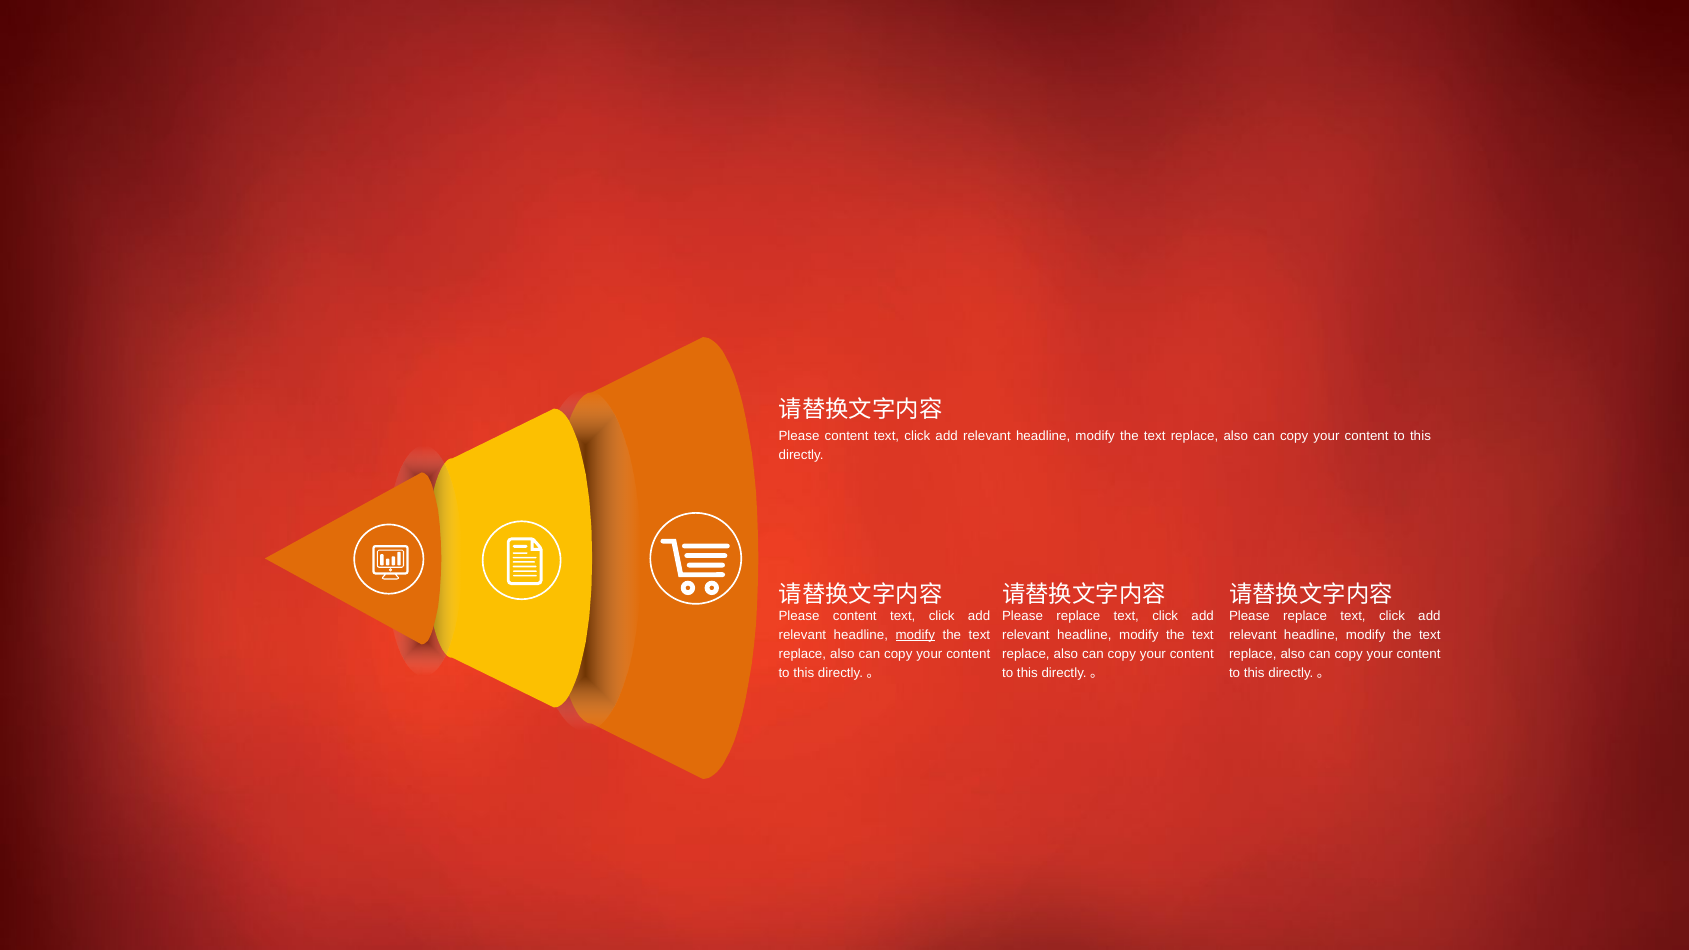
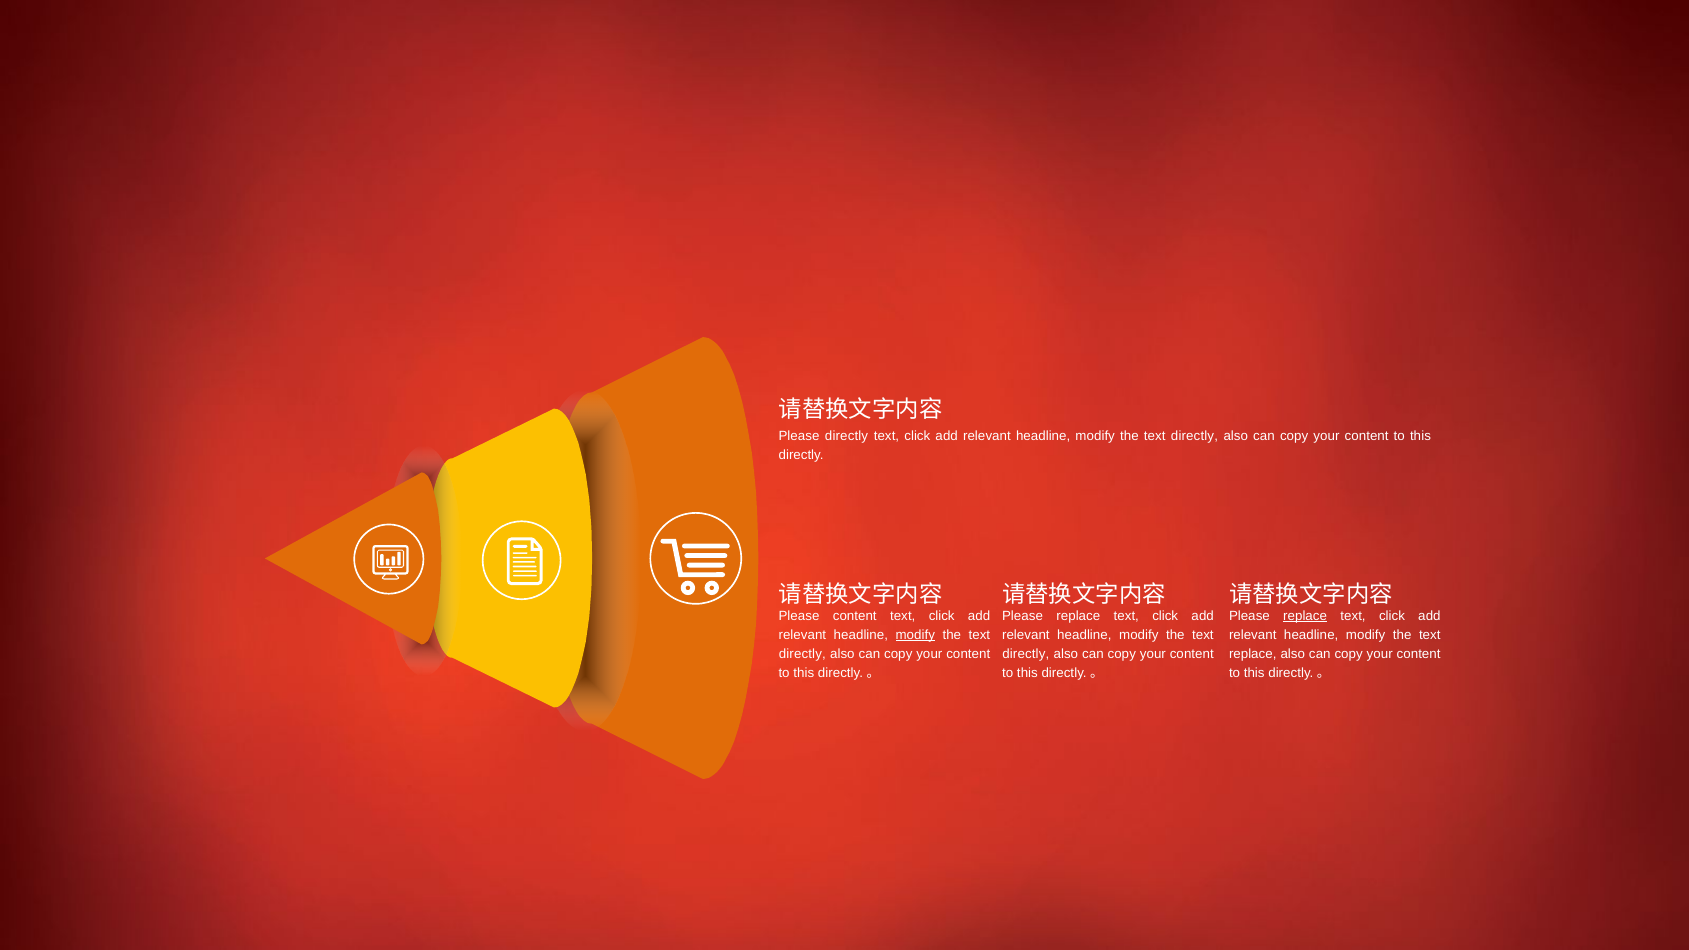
content: content -> directly (847, 436)
replace: replace -> directly (1194, 436)
replace underline: none -> present (1305, 616)
replace: replace -> directly (802, 654)
replace: replace -> directly (1026, 654)
